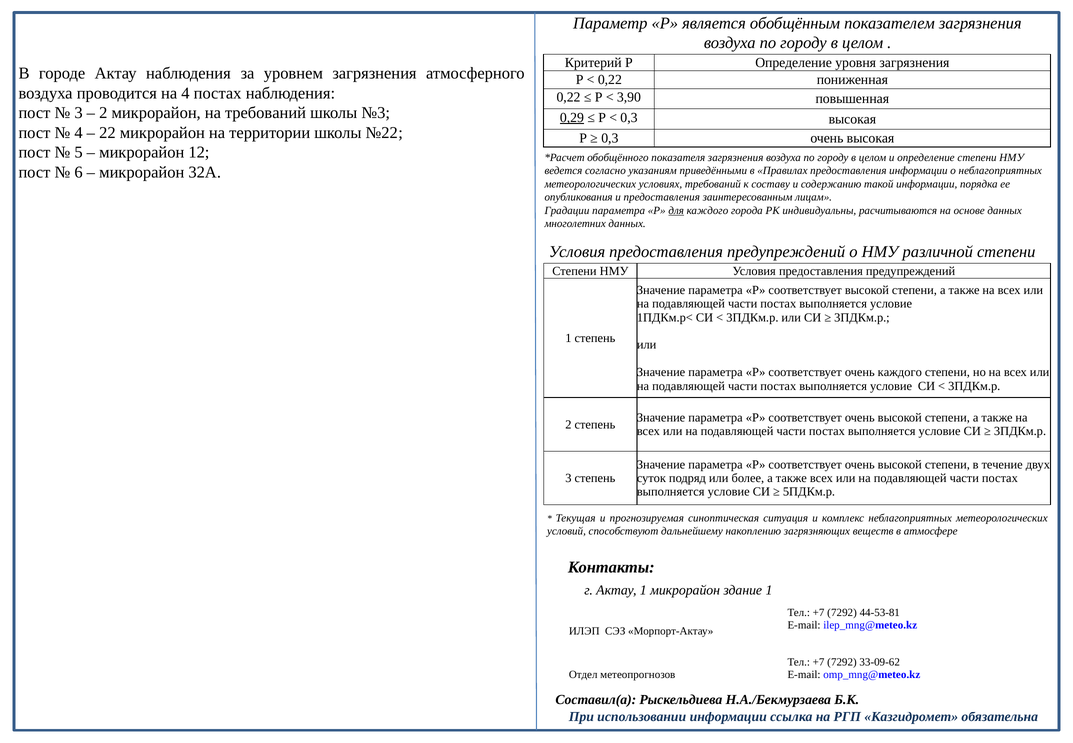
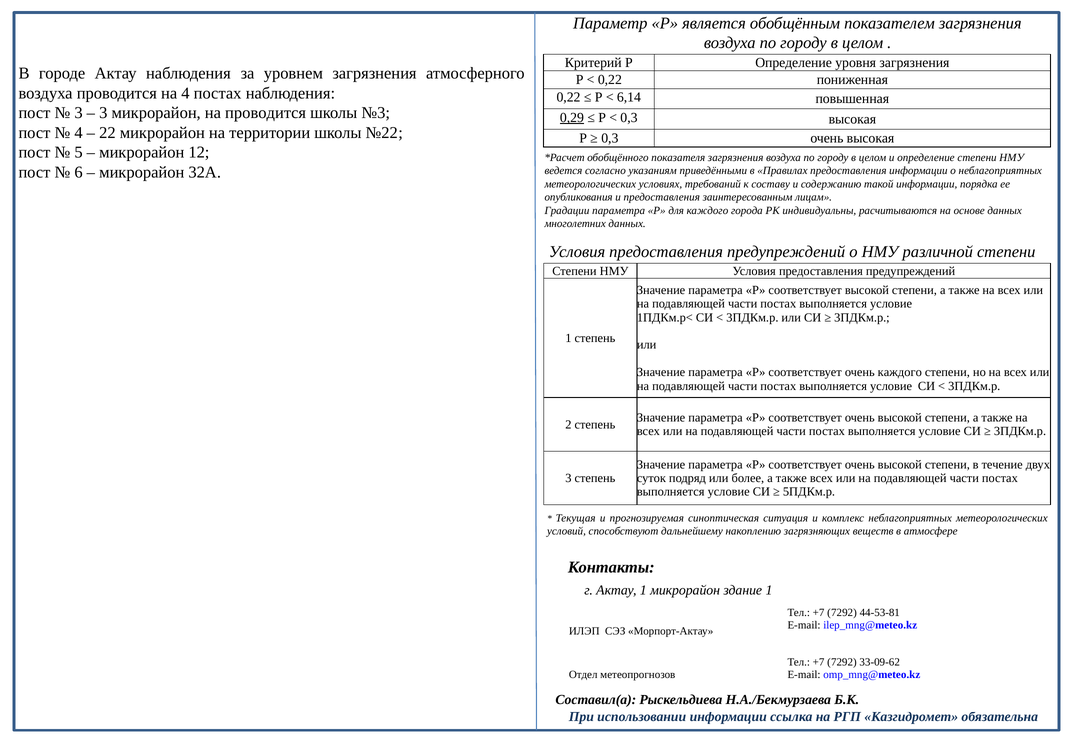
3,90: 3,90 -> 6,14 (629, 97)
2: 2 -> 3 (103, 113)
на требований: требований -> проводится (266, 113)
для underline: present -> none (676, 210)
